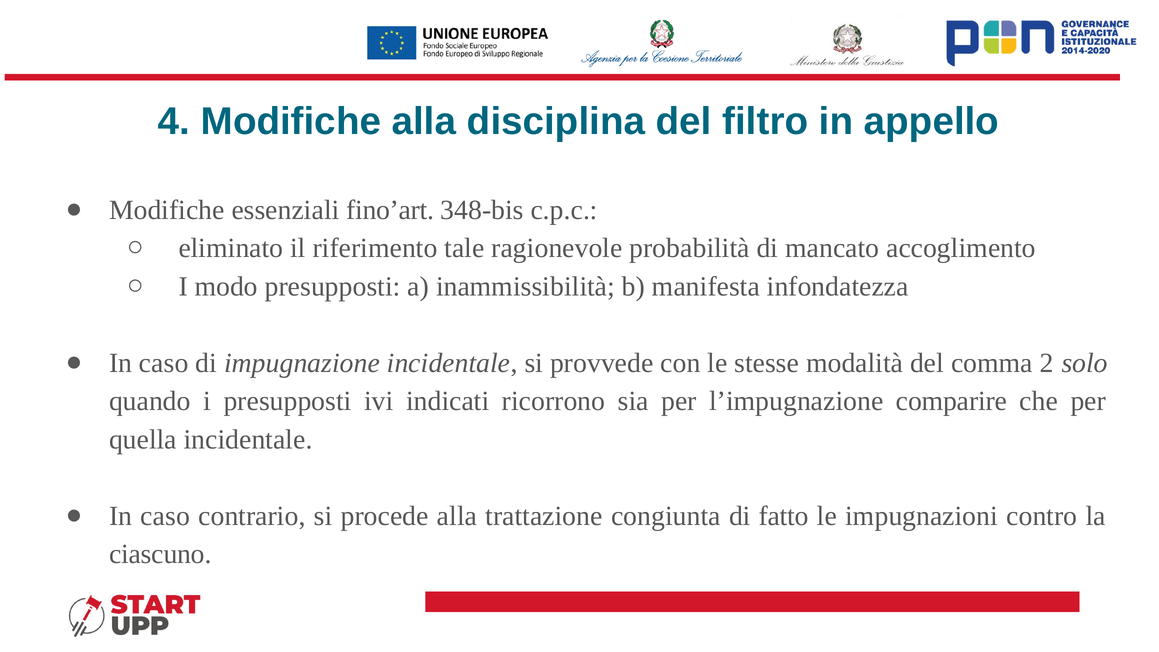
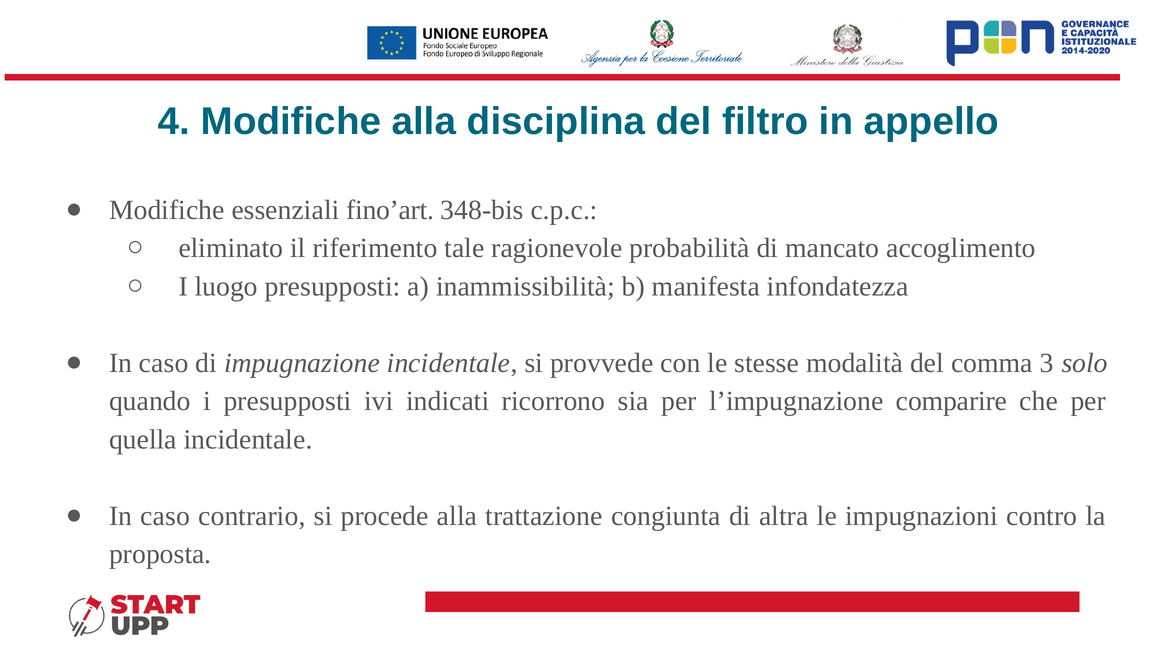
modo: modo -> luogo (226, 286)
2: 2 -> 3 (1047, 363)
fatto: fatto -> altra (784, 516)
ciascuno: ciascuno -> proposta (160, 554)
